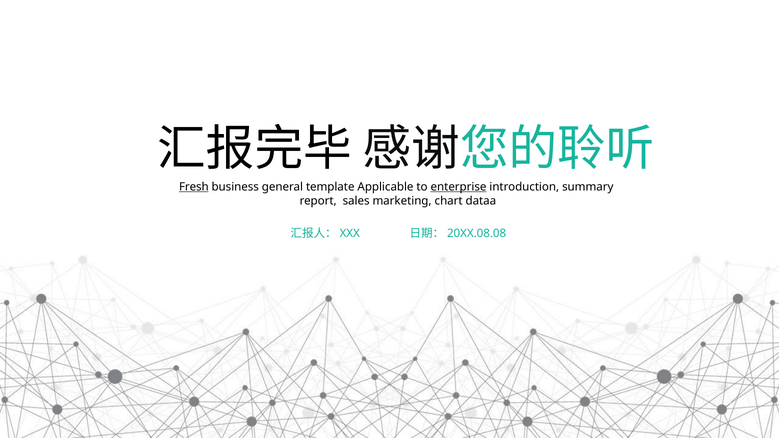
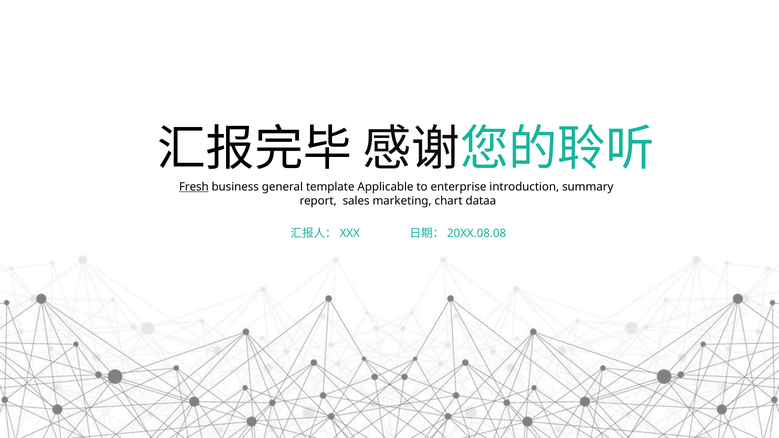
enterprise underline: present -> none (459, 187)
